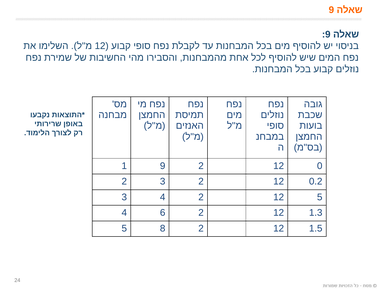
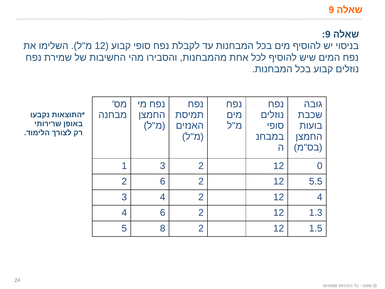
1 9: 9 -> 3 (163, 166)
2 3: 3 -> 6 (163, 181)
0.2: 0.2 -> 5.5 (316, 181)
12 5: 5 -> 4 (320, 197)
